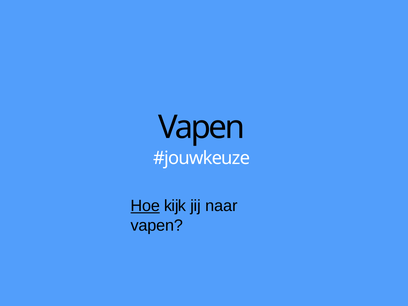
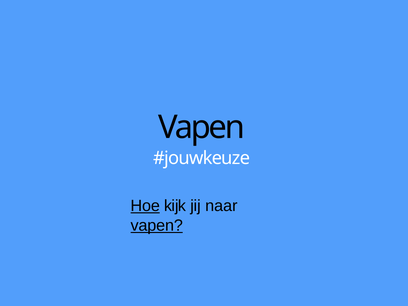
vapen underline: none -> present (157, 225)
